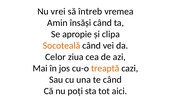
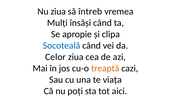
Nu vrei: vrei -> ziua (58, 11)
Amin: Amin -> Mulți (57, 23)
Socoteală colour: orange -> blue (62, 46)
te când: când -> viața (112, 80)
